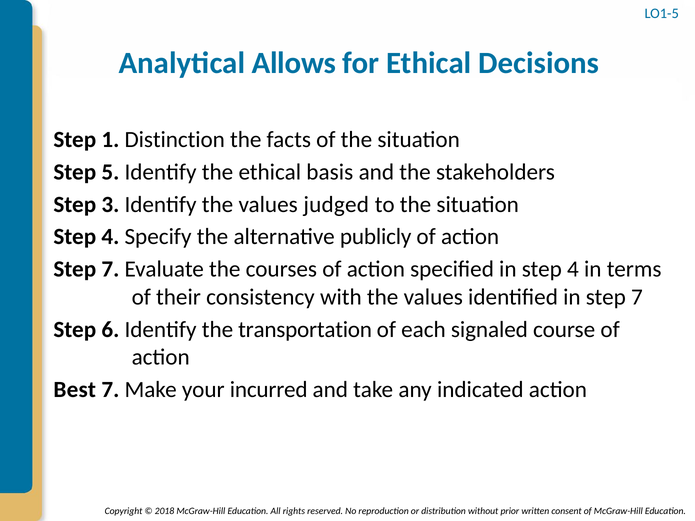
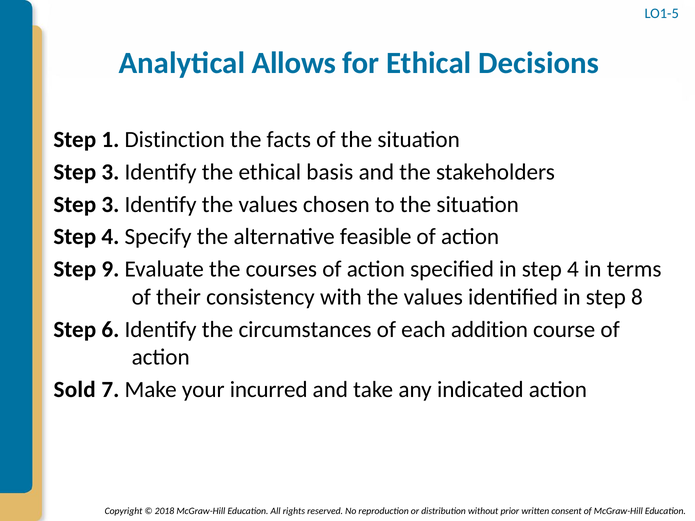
5: 5 -> 3 (110, 172)
judged: judged -> chosen (336, 205)
publicly: publicly -> feasible (376, 237)
7: 7 -> 9 (110, 269)
in step 7: 7 -> 8 (637, 297)
transportation: transportation -> circumstances (305, 330)
signaled: signaled -> addition (489, 330)
Best: Best -> Sold (75, 390)
